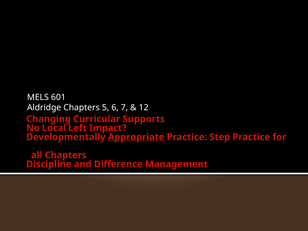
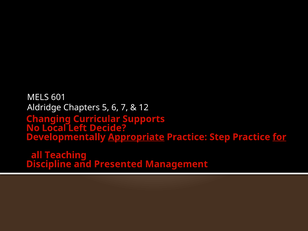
Impact: Impact -> Decide (108, 128)
for underline: none -> present (279, 137)
all Chapters: Chapters -> Teaching (66, 155)
Difference: Difference -> Presented (118, 164)
